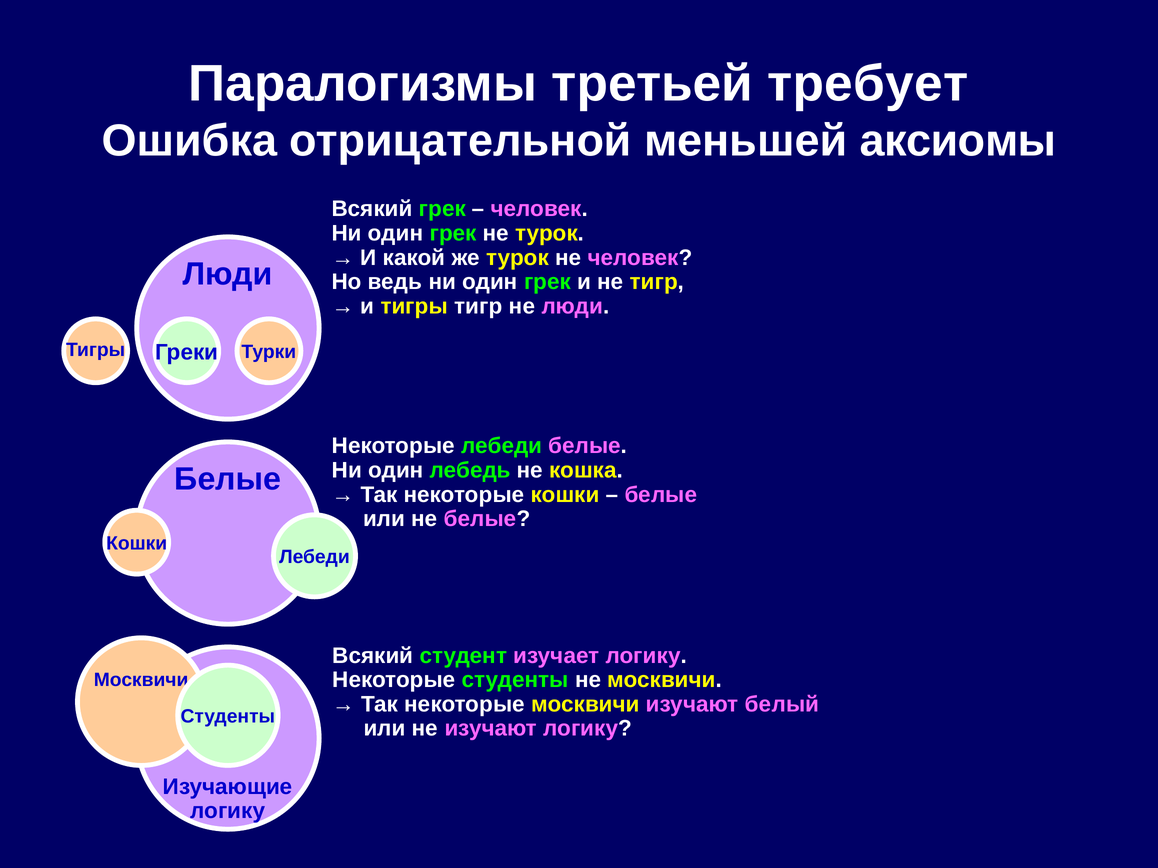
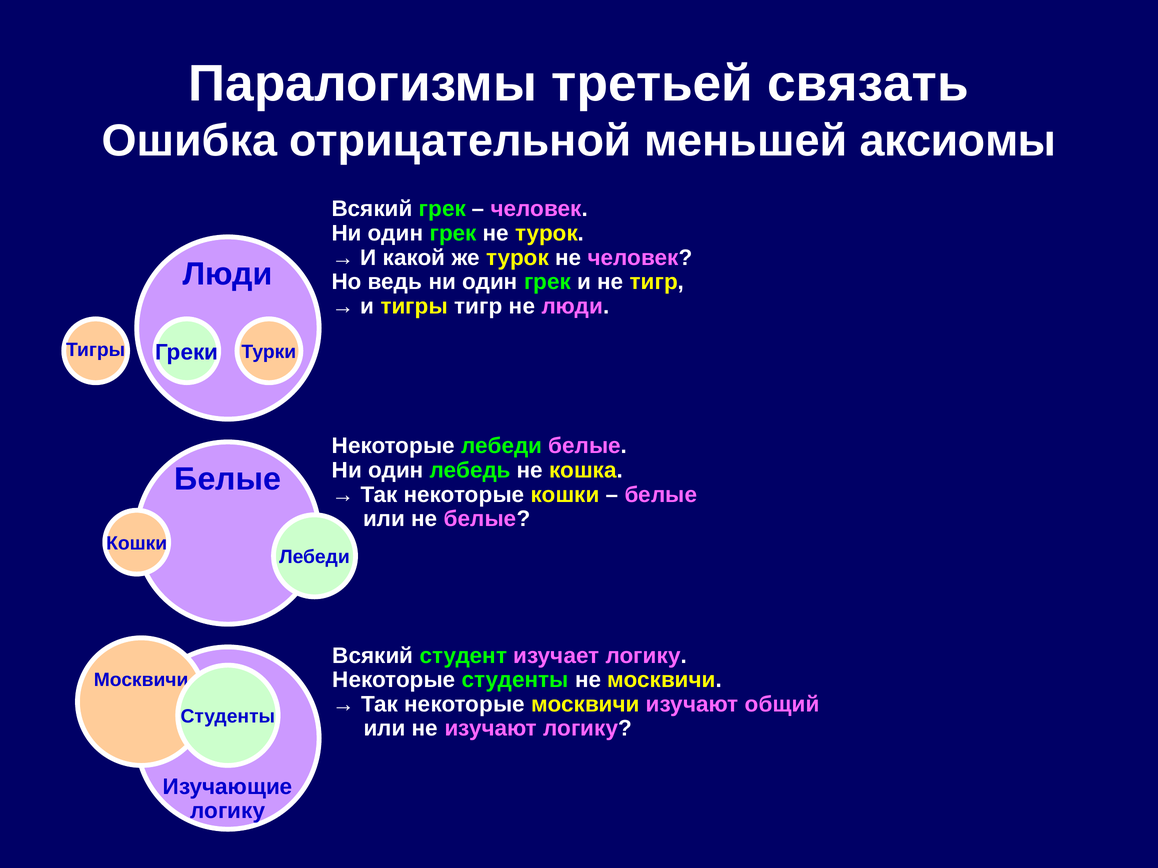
требует: требует -> связать (868, 84)
белый: белый -> общий (782, 705)
